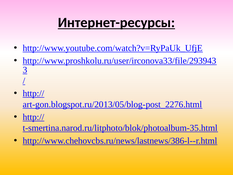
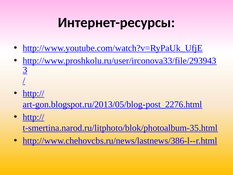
Интернет-ресурсы underline: present -> none (116, 23)
